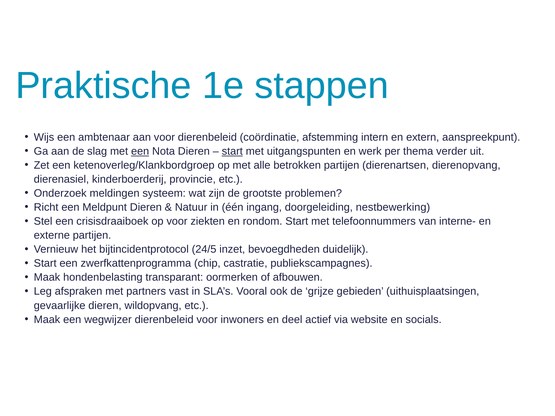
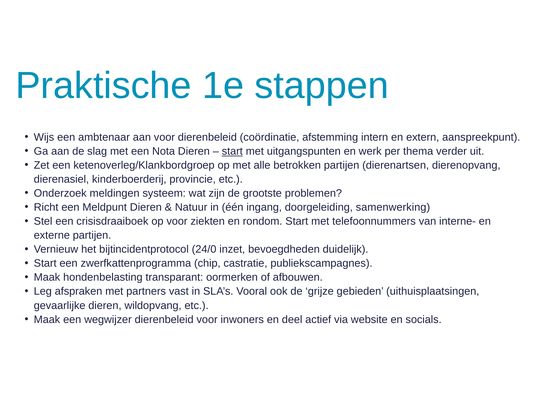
een underline: present -> none (140, 151)
nestbewerking: nestbewerking -> samenwerking (393, 207)
24/5: 24/5 -> 24/0 (204, 250)
